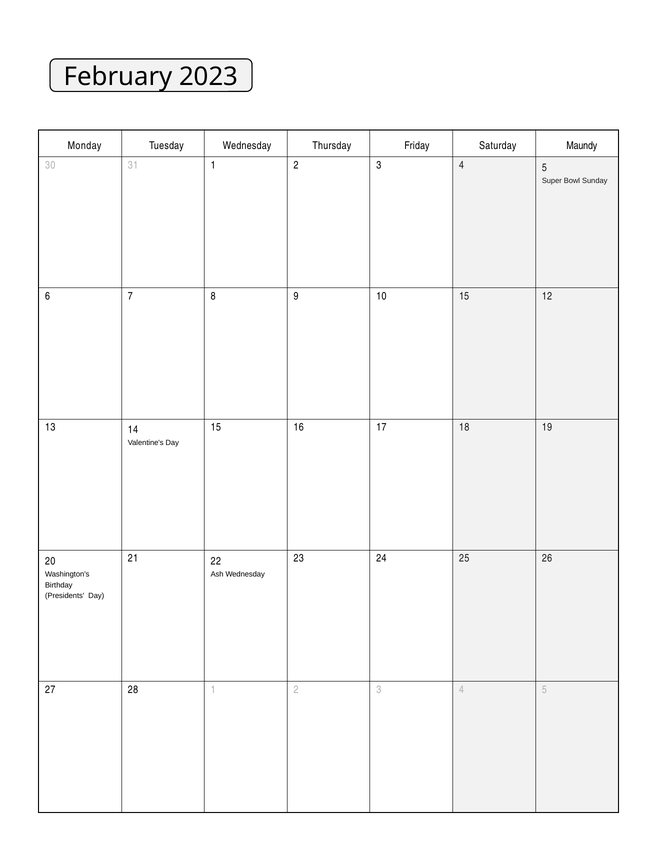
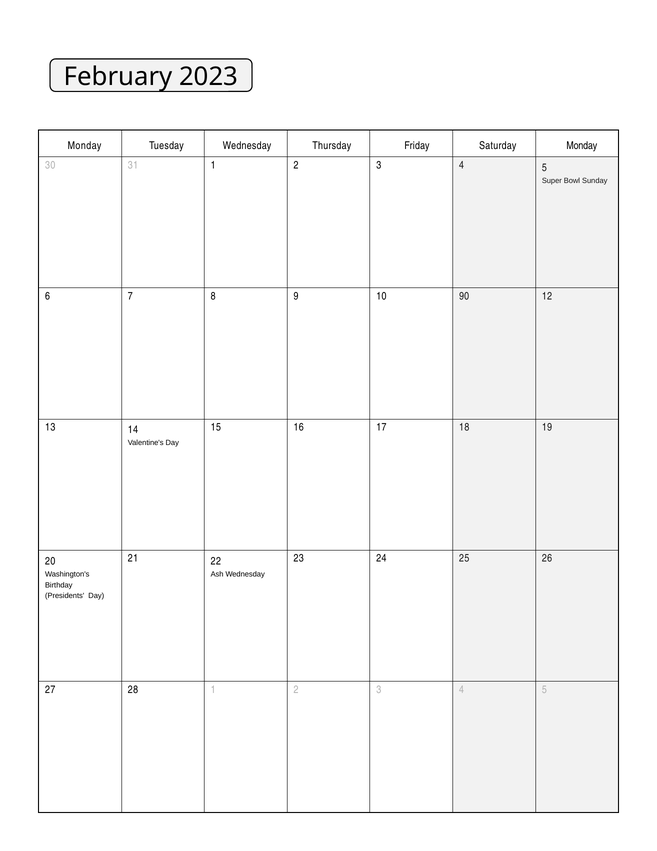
Saturday Maundy: Maundy -> Monday (582, 146)
10 15: 15 -> 90 (464, 296)
